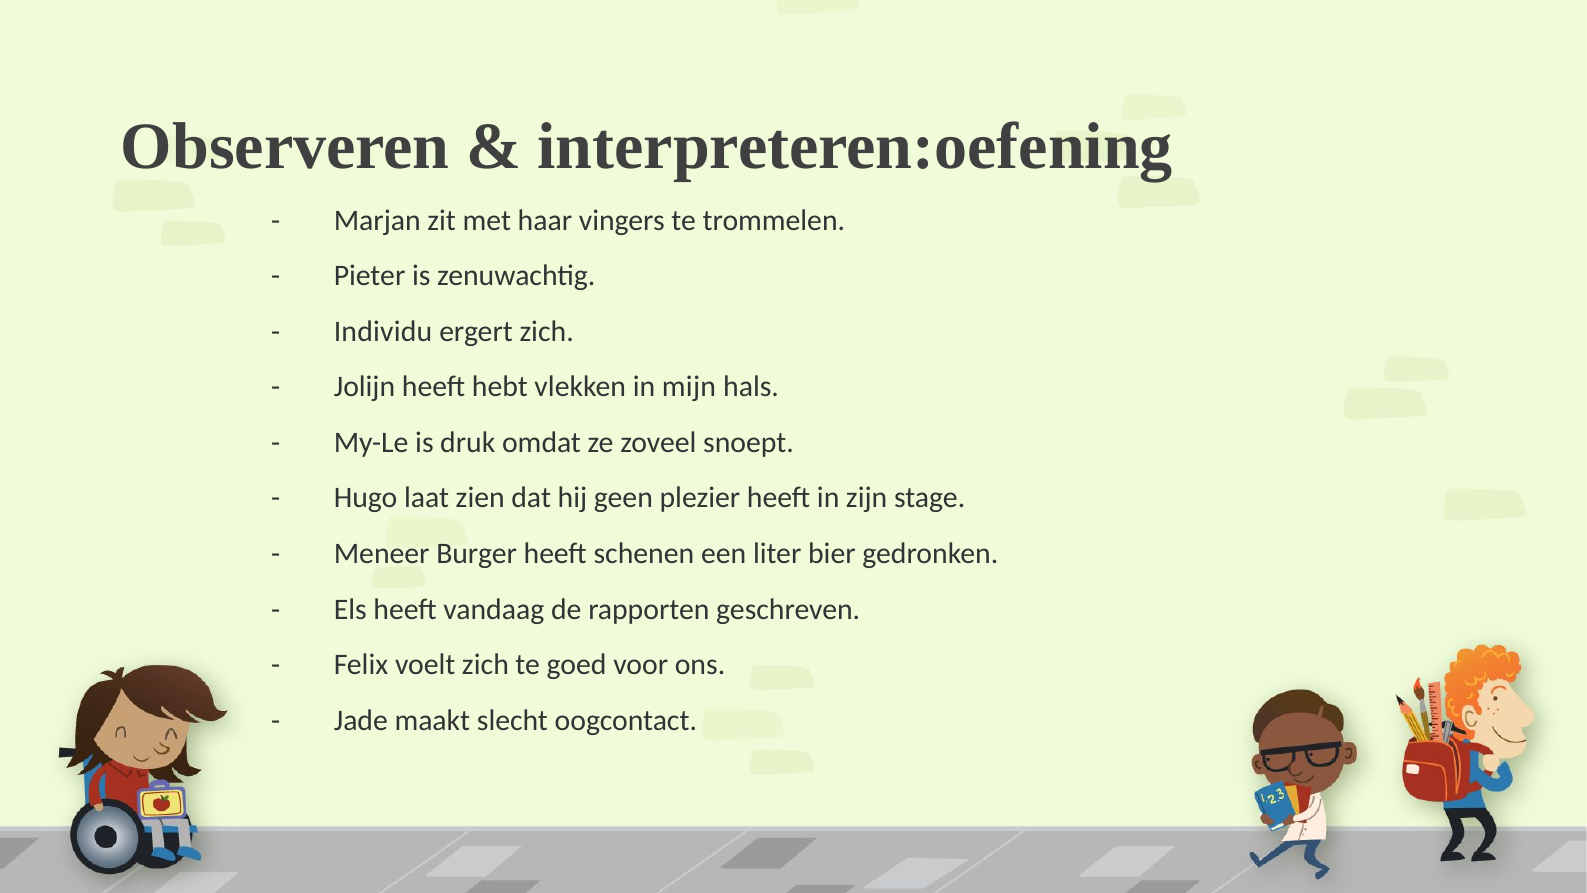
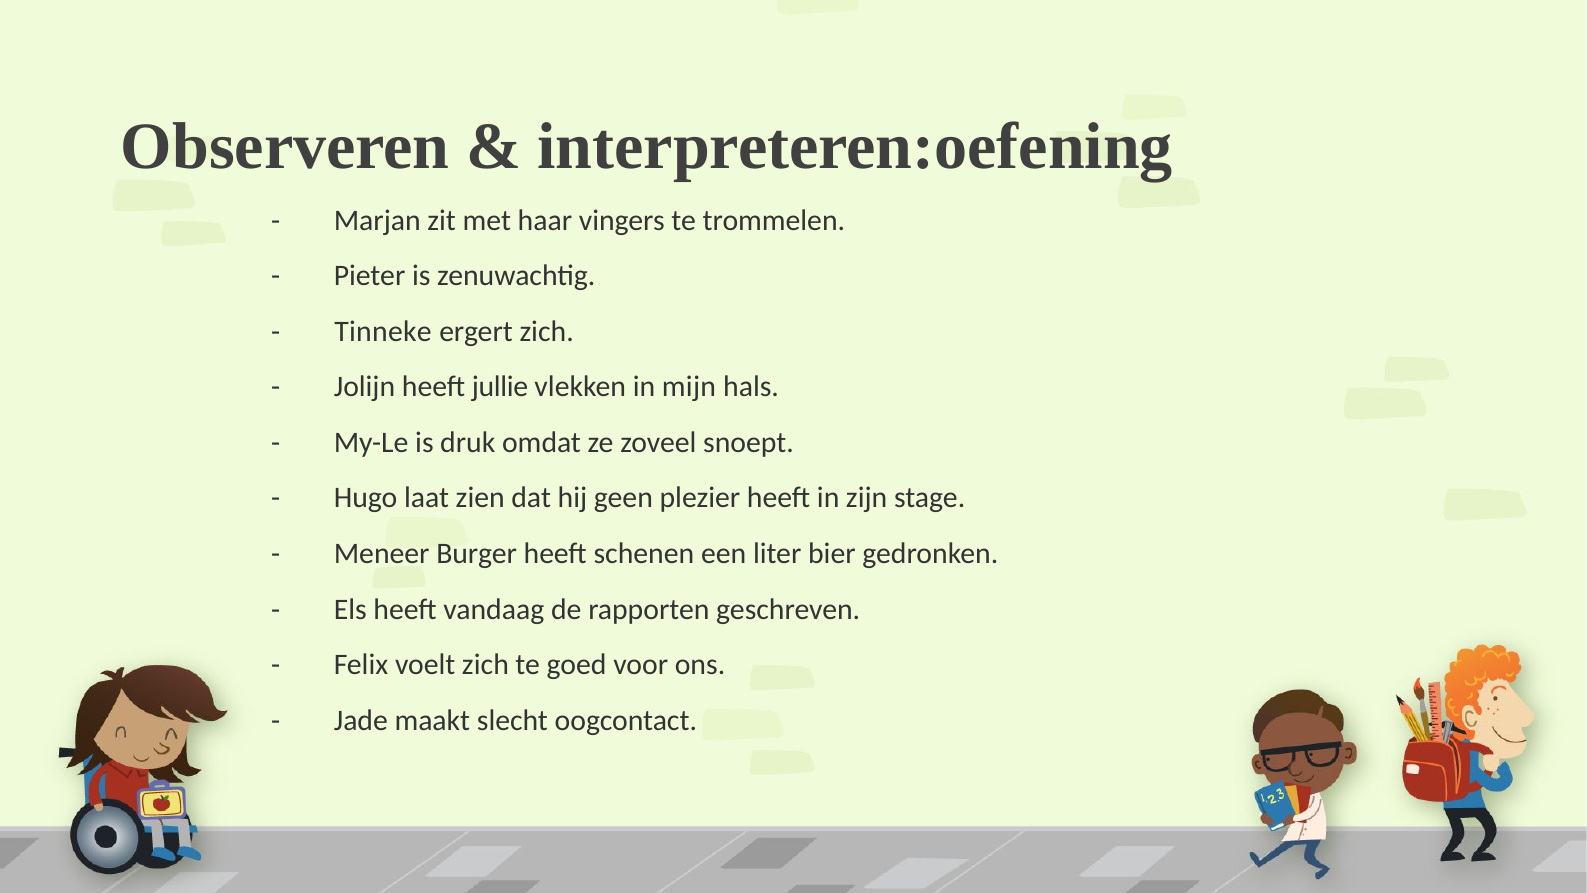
Individu: Individu -> Tinneke (383, 331)
hebt: hebt -> jullie (500, 387)
